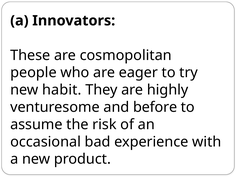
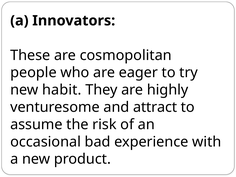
before: before -> attract (155, 107)
